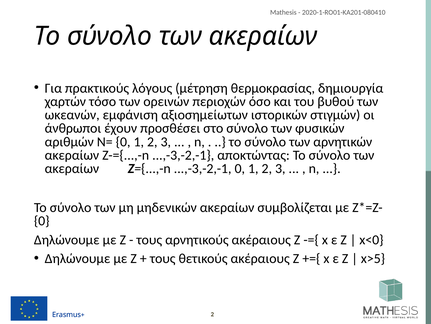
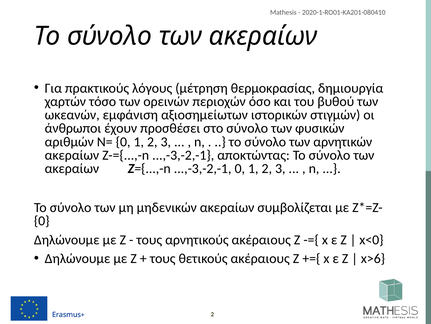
x>5: x>5 -> x>6 (373, 258)
